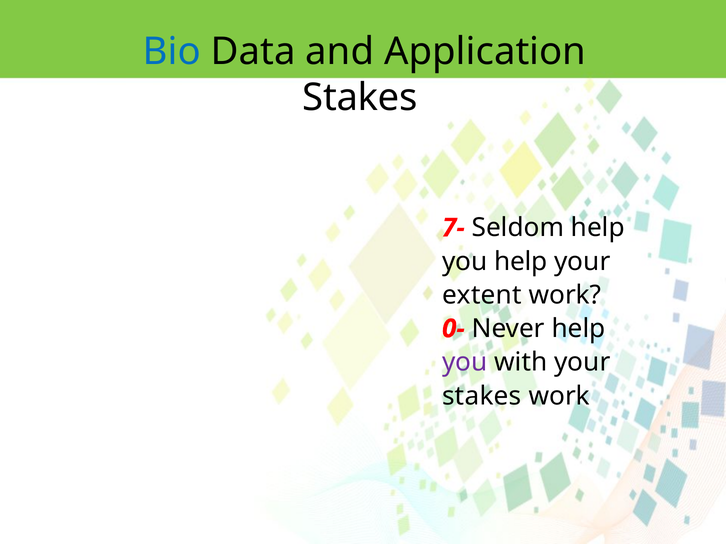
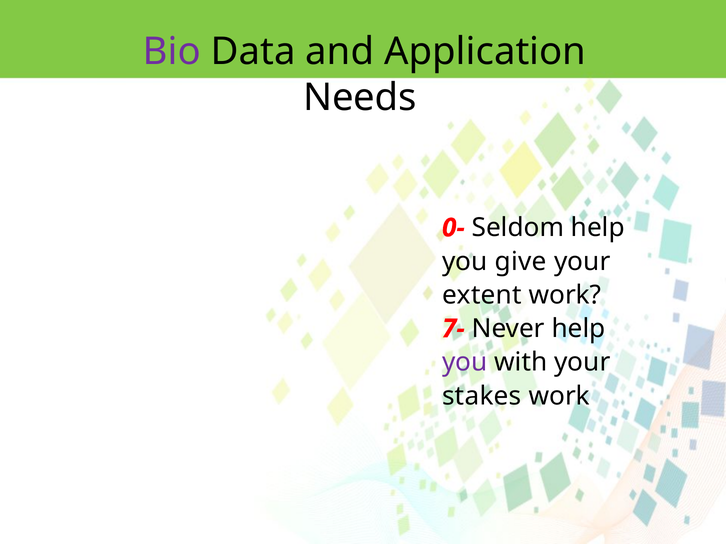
Bio colour: blue -> purple (172, 52)
Stakes: Stakes -> Needs (360, 98)
7-: 7- -> 0- (453, 228)
you help: help -> give (521, 262)
0-: 0- -> 7- (453, 329)
